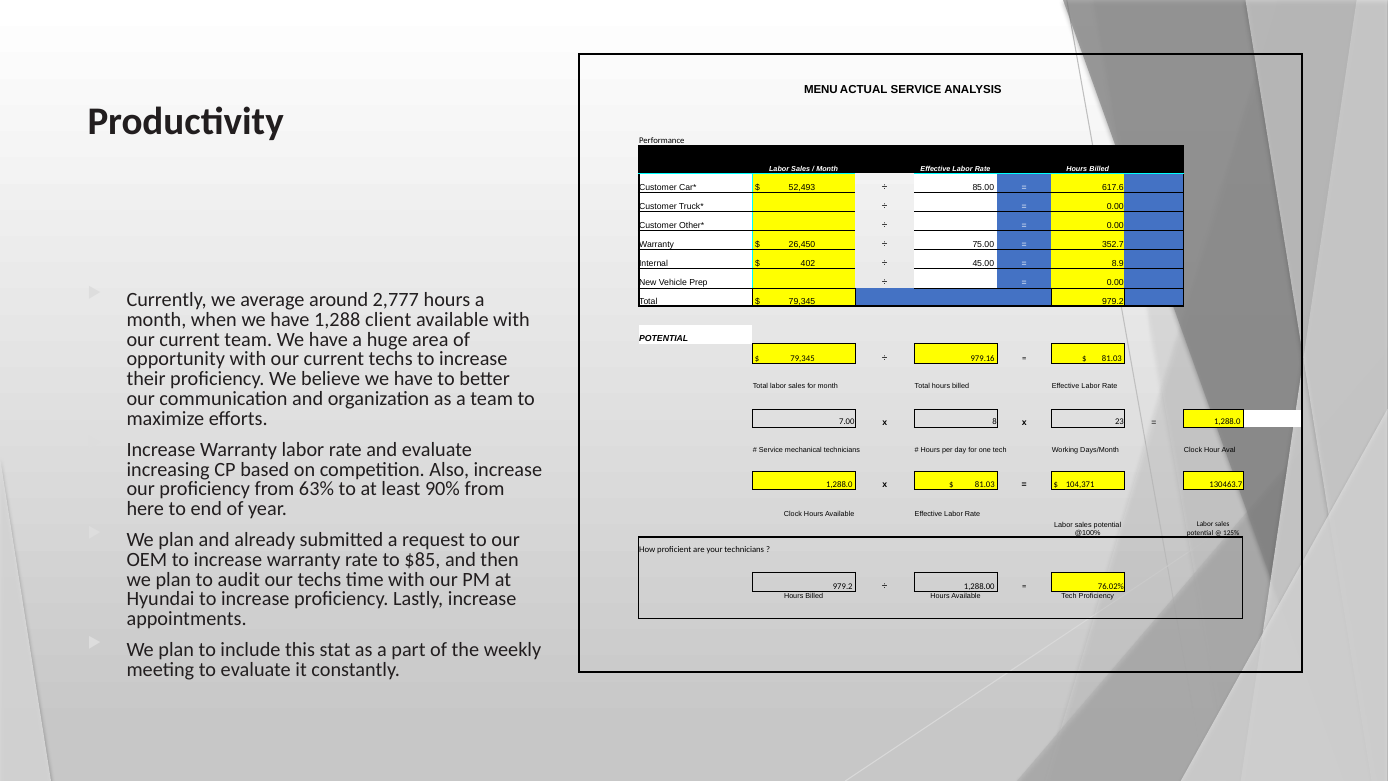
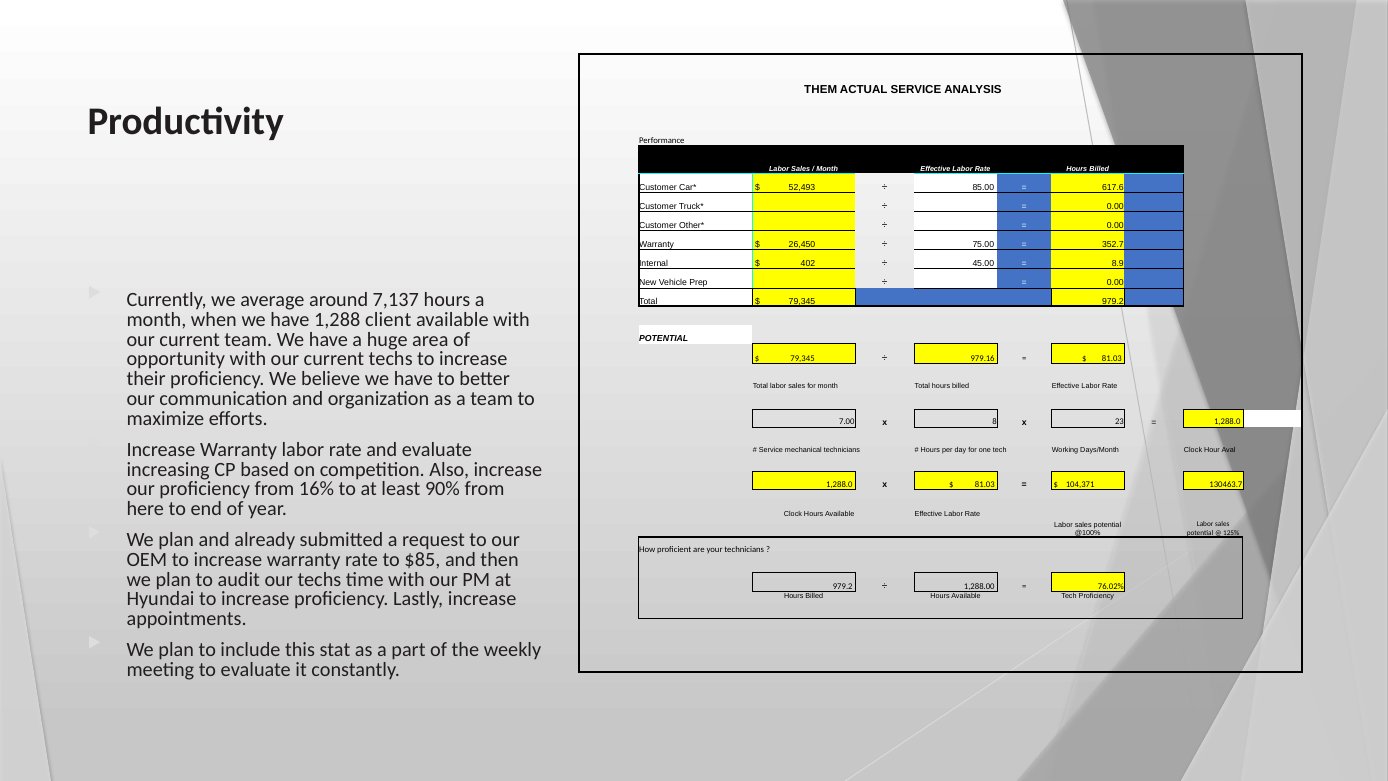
MENU: MENU -> THEM (821, 90)
2,777: 2,777 -> 7,137 (396, 300)
63%: 63% -> 16% (316, 489)
